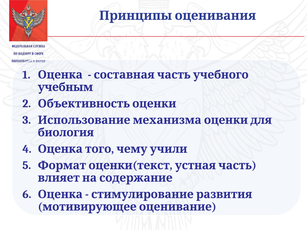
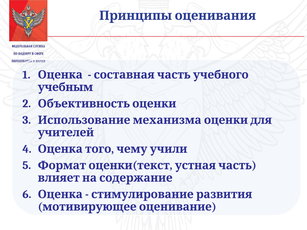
биология: биология -> учителей (66, 133)
